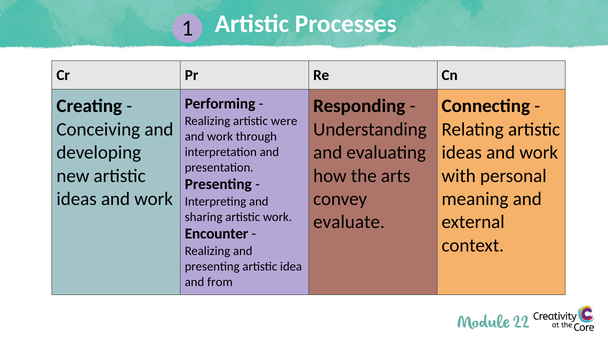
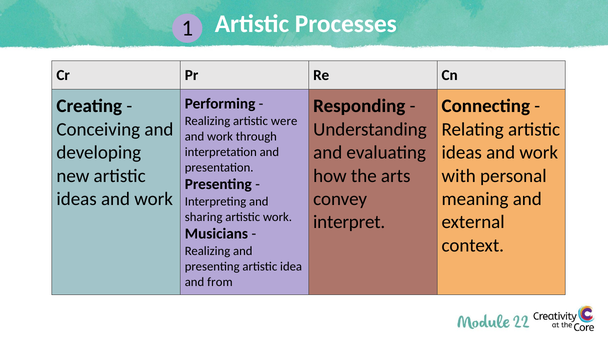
evaluate: evaluate -> interpret (349, 222)
Encounter: Encounter -> Musicians (216, 234)
